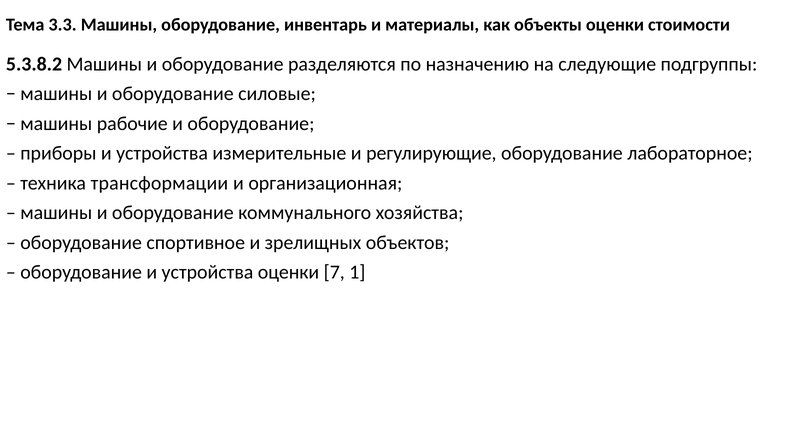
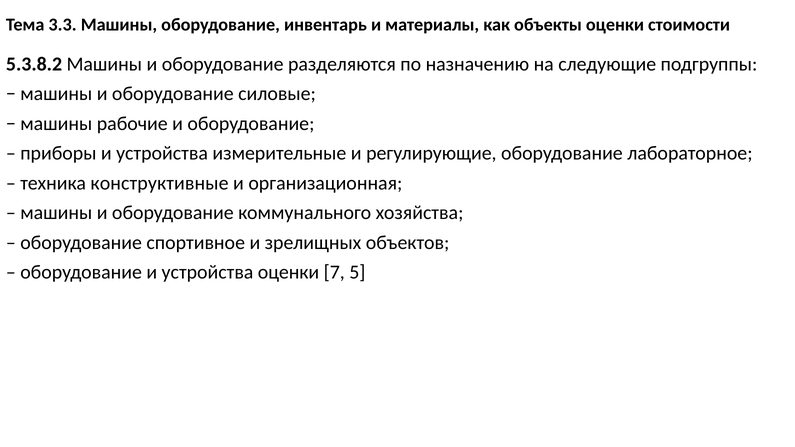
трансформации: трансформации -> конструктивные (159, 183)
1: 1 -> 5 (357, 272)
